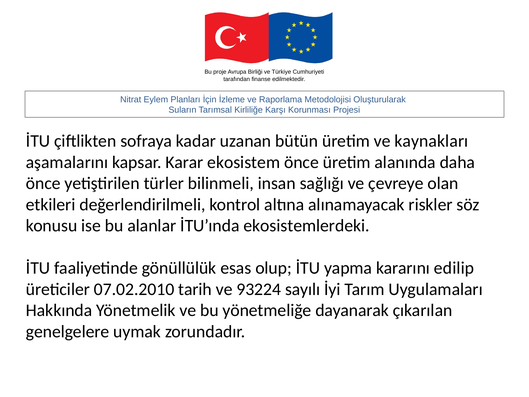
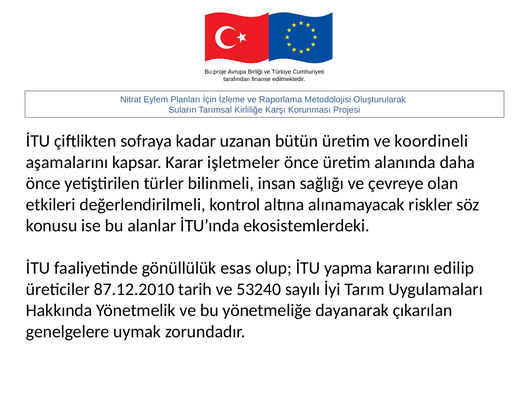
kaynakları: kaynakları -> koordineli (431, 141)
ekosistem: ekosistem -> işletmeler (244, 162)
07.02.2010: 07.02.2010 -> 87.12.2010 (134, 289)
93224: 93224 -> 53240 (259, 289)
